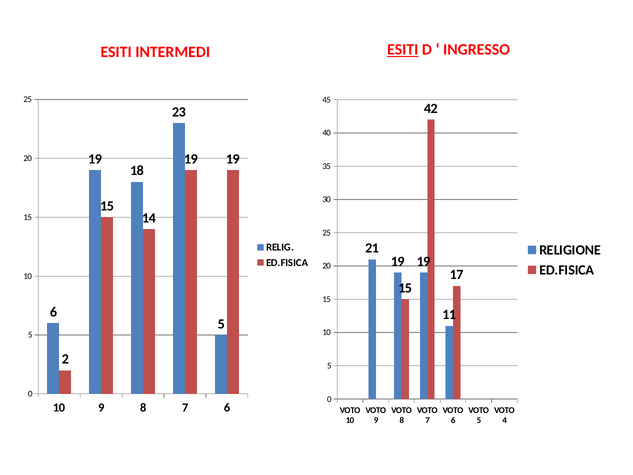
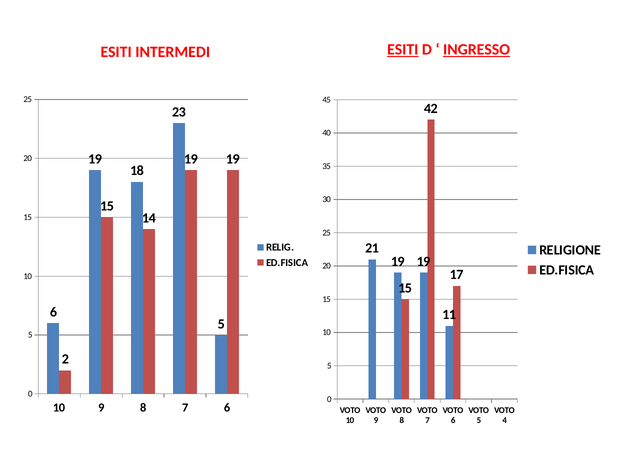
INGRESSO underline: none -> present (477, 50)
